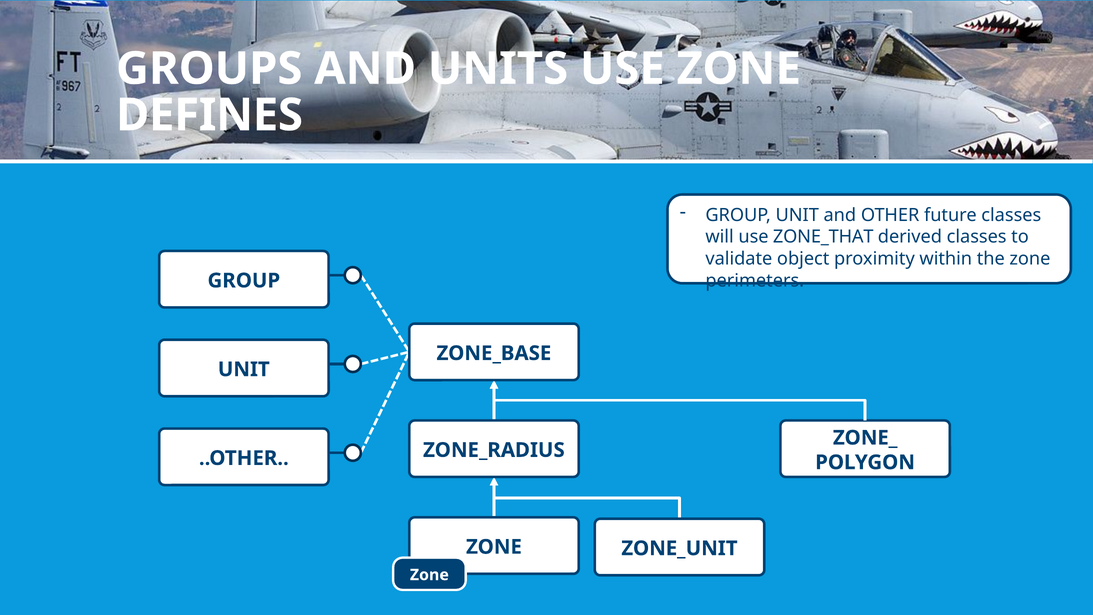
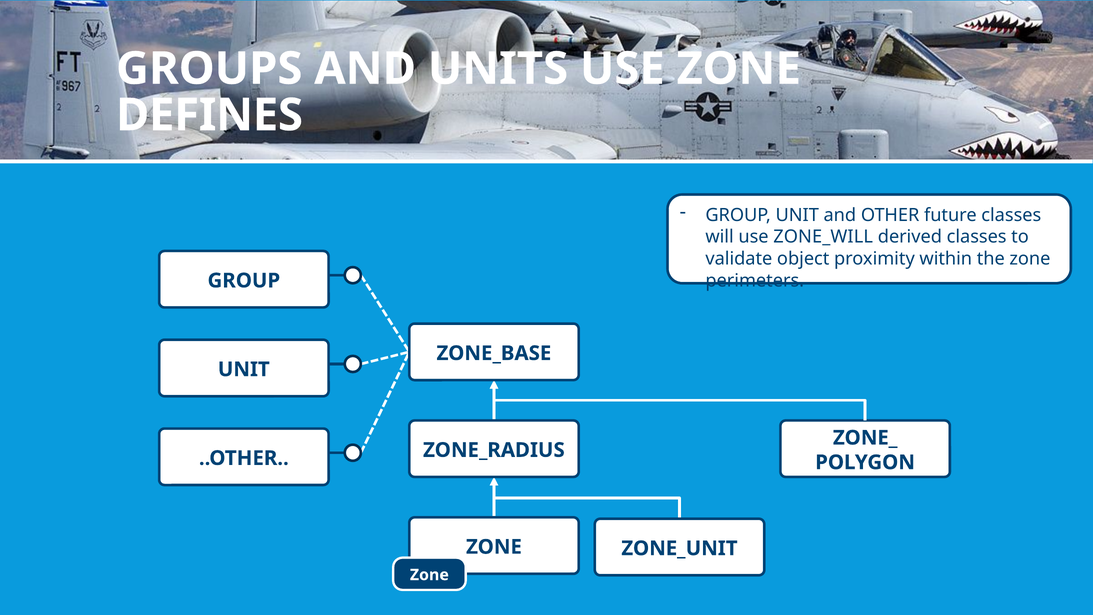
ZONE_THAT: ZONE_THAT -> ZONE_WILL (823, 237)
